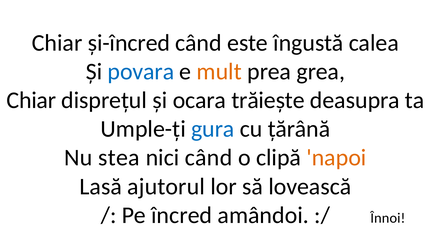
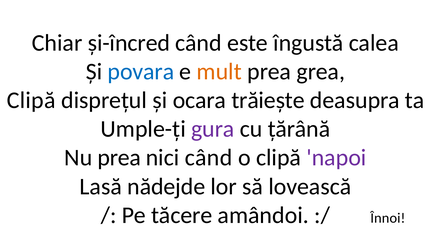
Chiar: Chiar -> Clipă (31, 101)
gura colour: blue -> purple (213, 129)
Nu stea: stea -> prea (119, 158)
napoi colour: orange -> purple (336, 158)
ajutorul: ajutorul -> nădejde (166, 187)
încred: încred -> tăcere (182, 216)
